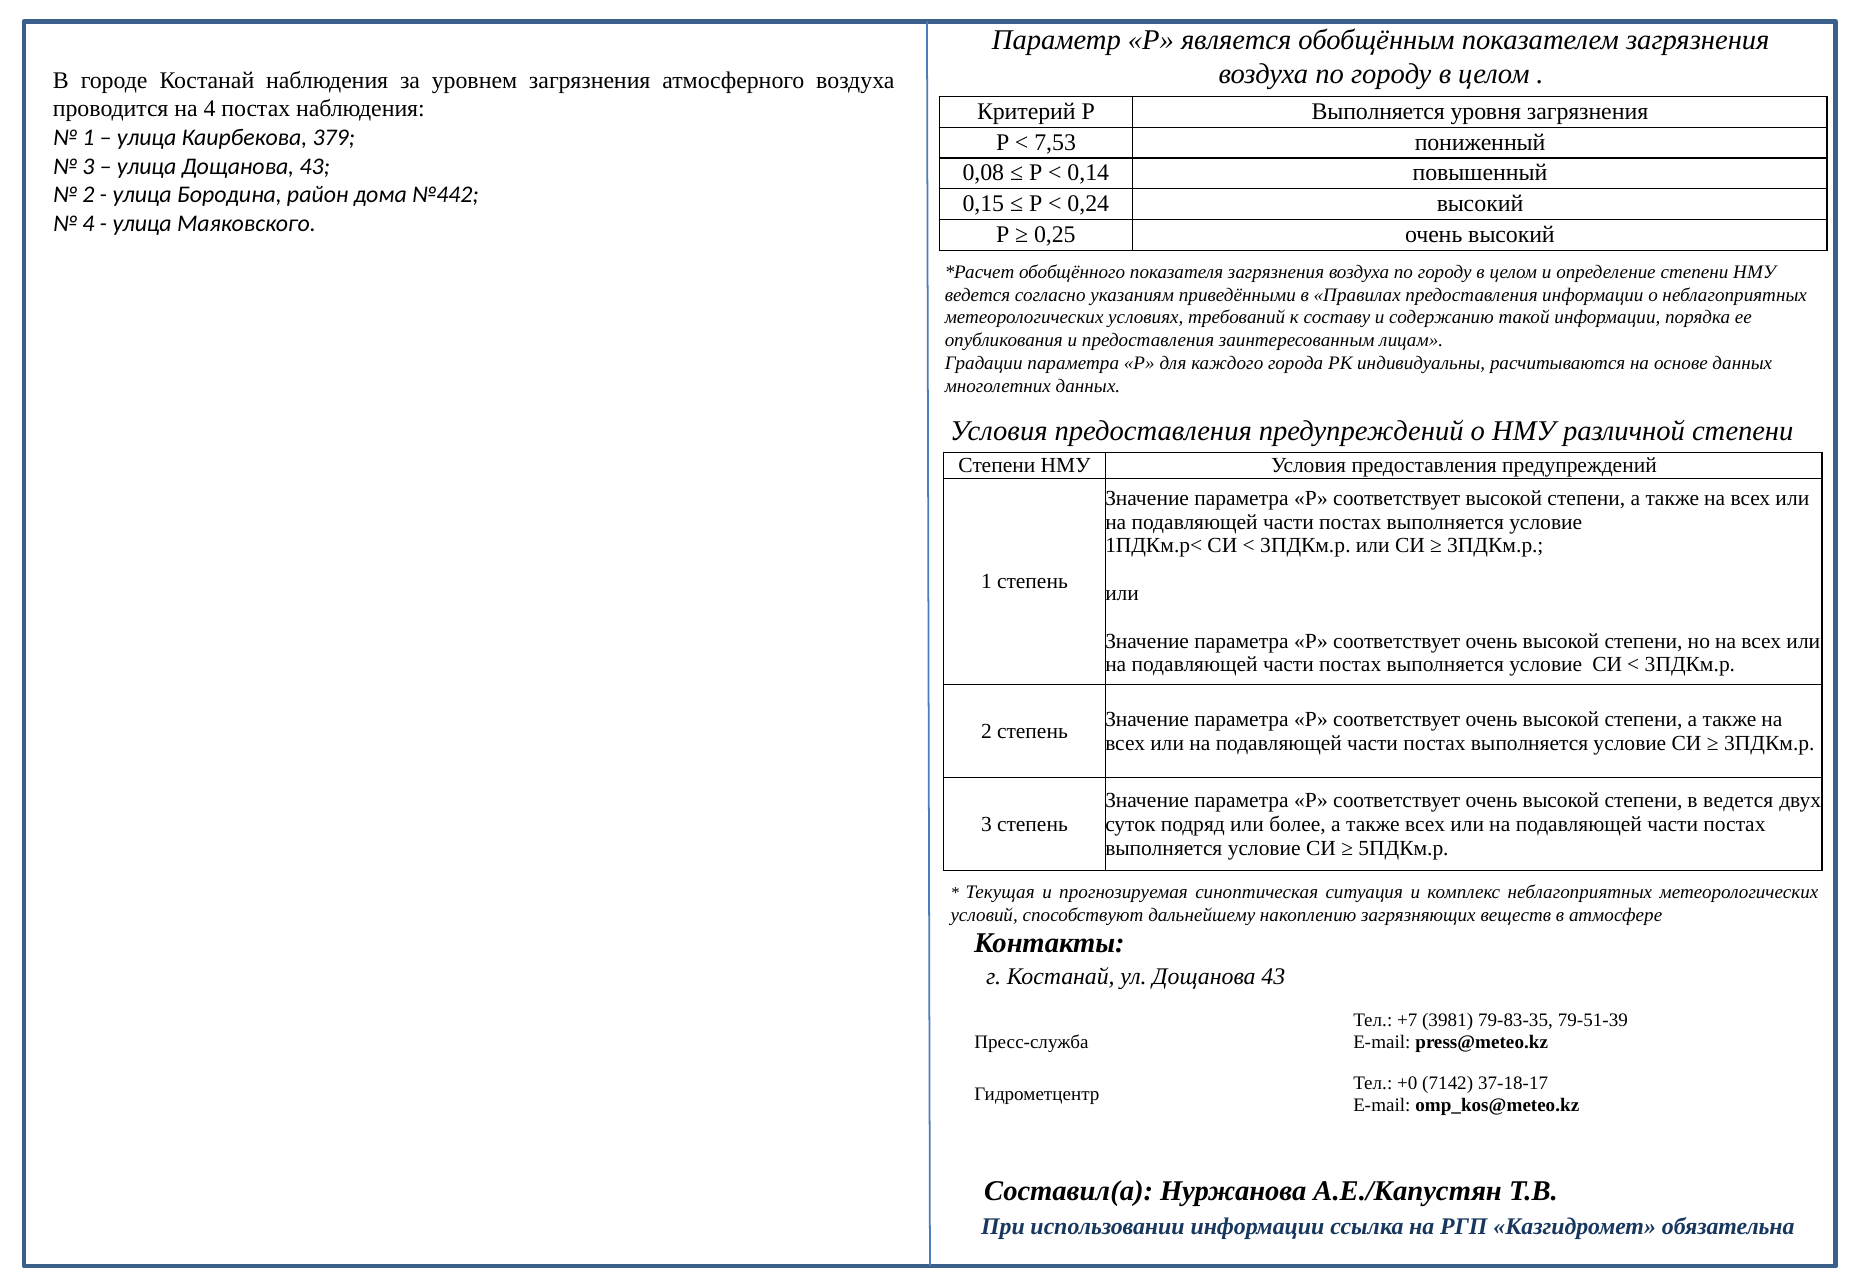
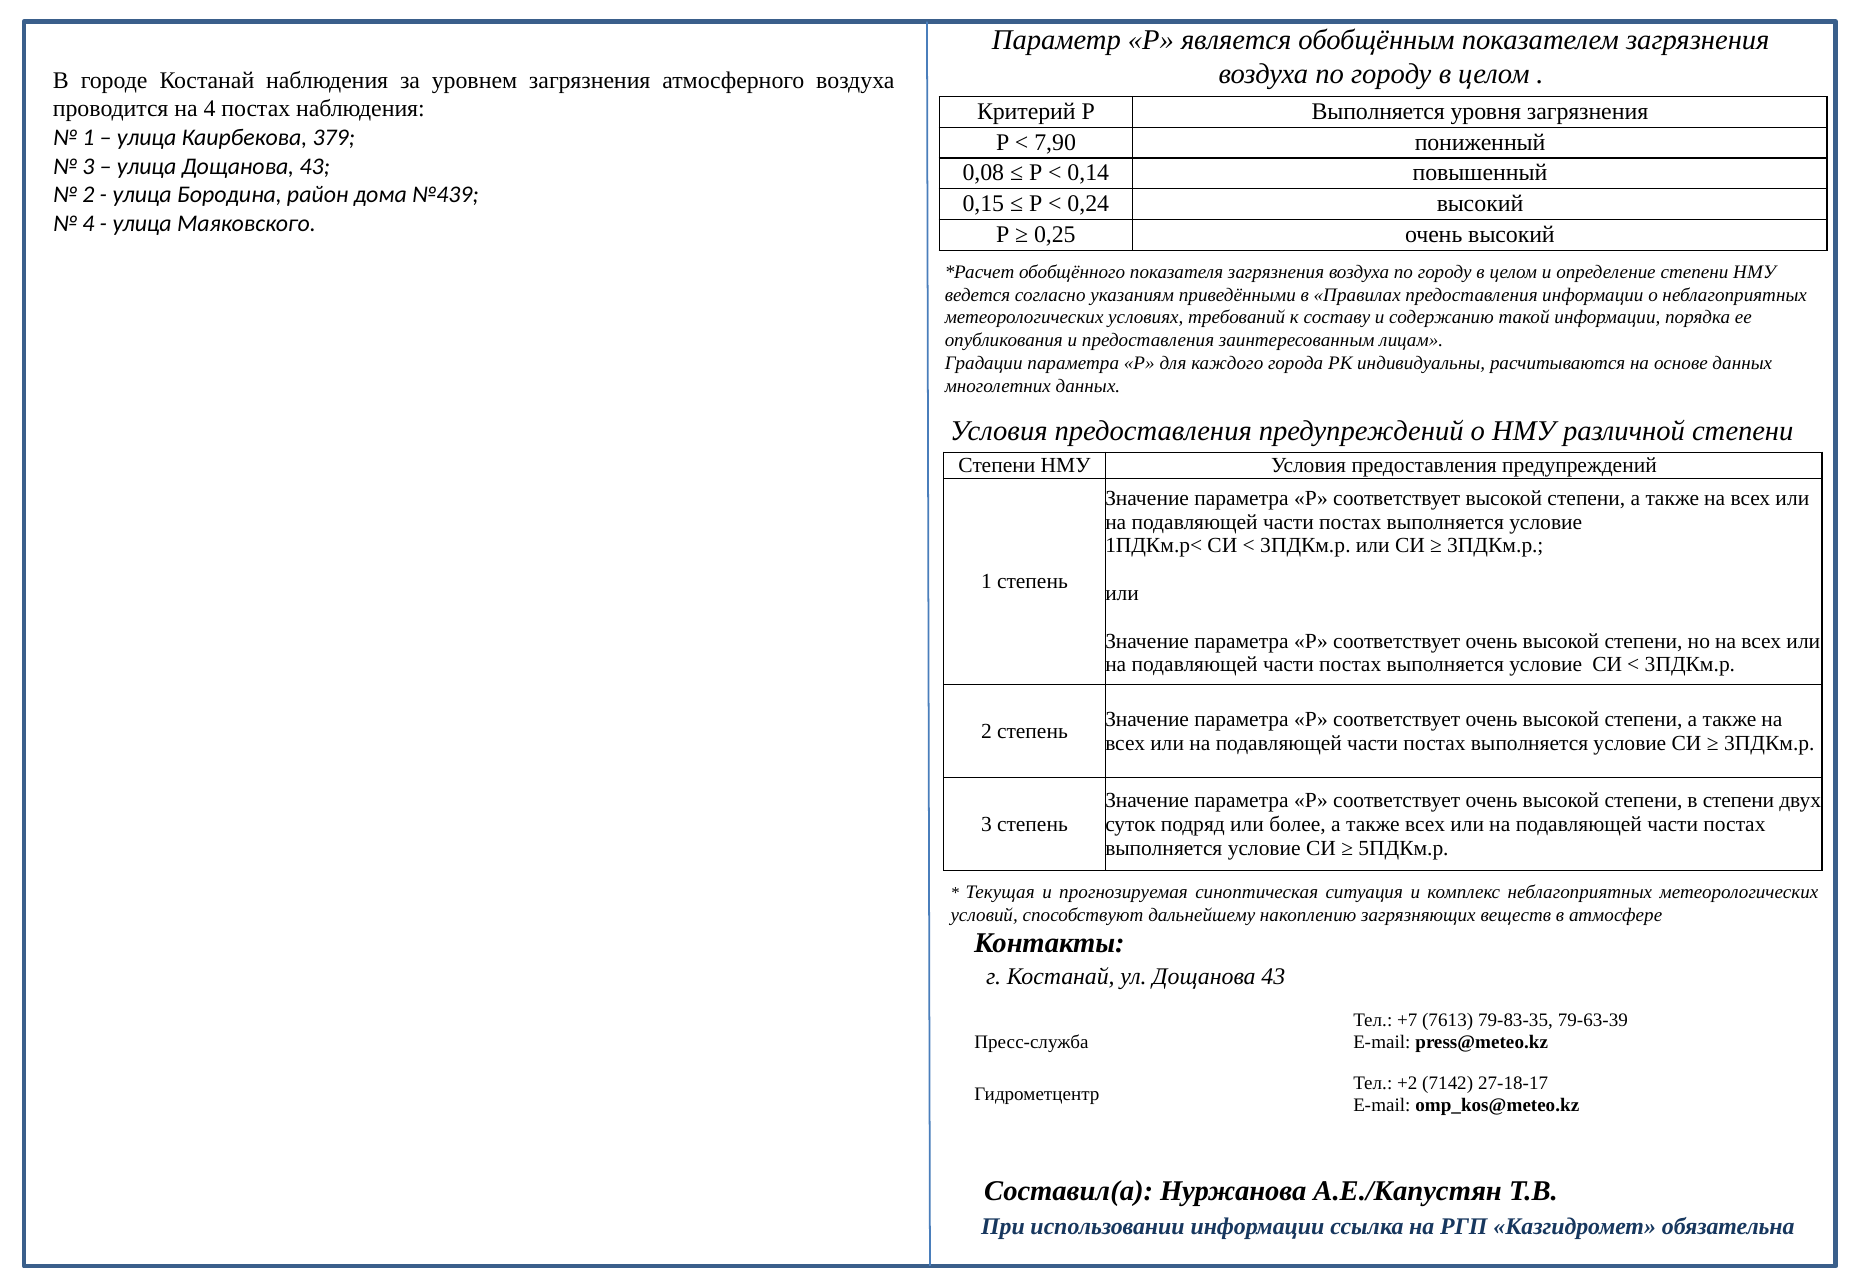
7,53: 7,53 -> 7,90 (1055, 142)
№442: №442 -> №439 (445, 195)
в ведется: ведется -> степени (1738, 801)
3981: 3981 -> 7613 (1448, 1020)
79-51-39: 79-51-39 -> 79-63-39 (1593, 1020)
+0: +0 -> +2 (1407, 1083)
37-18-17: 37-18-17 -> 27-18-17 (1513, 1083)
